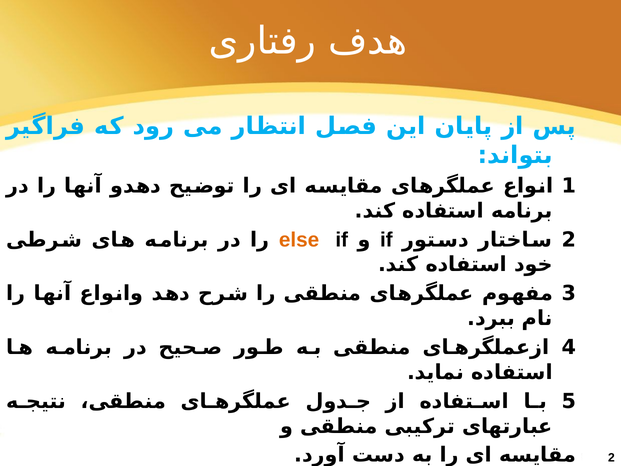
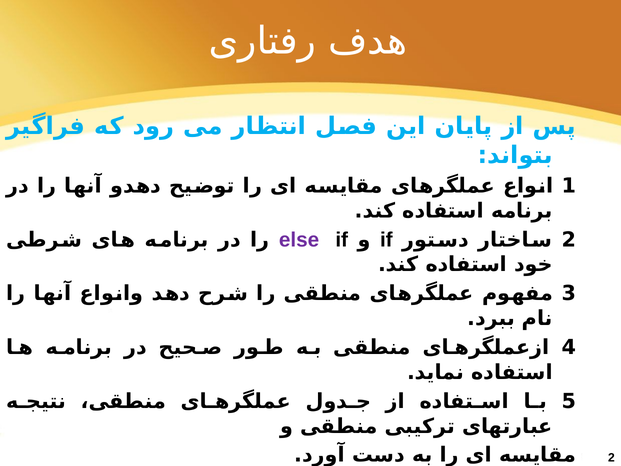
else colour: orange -> purple (299, 240)
